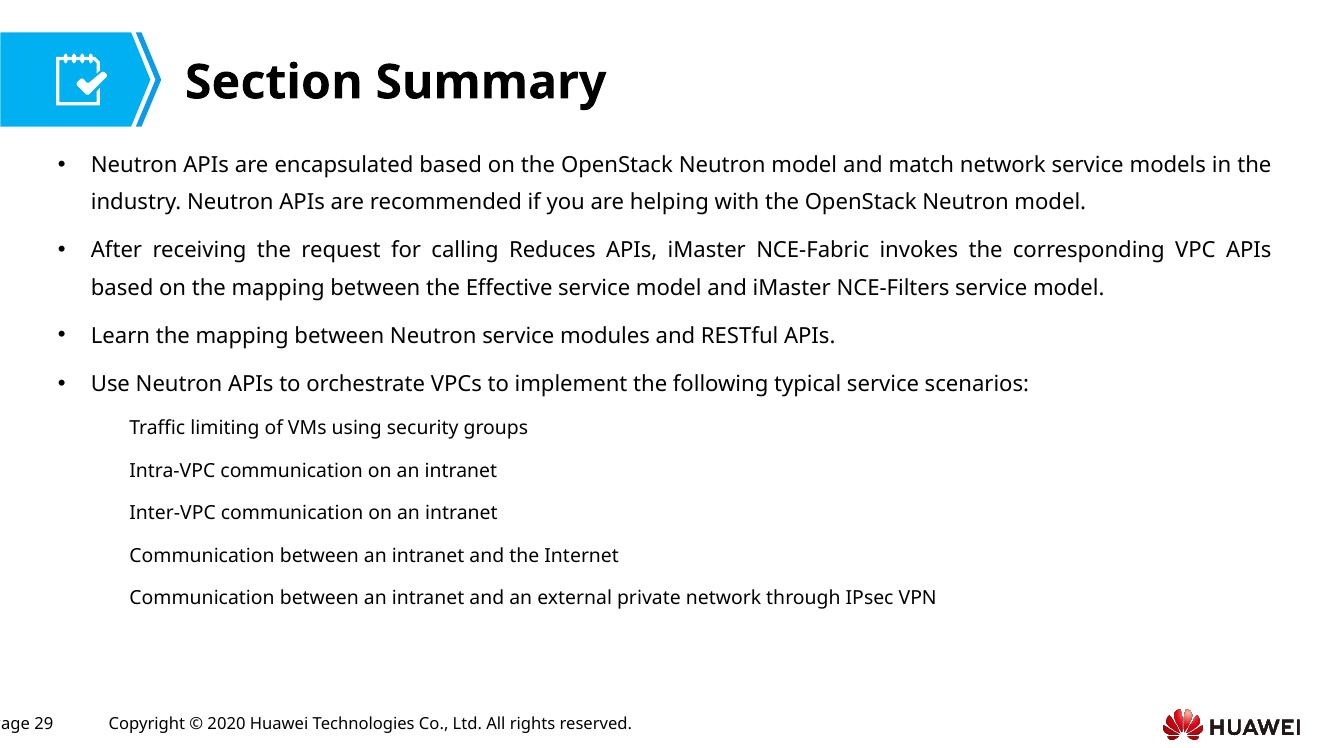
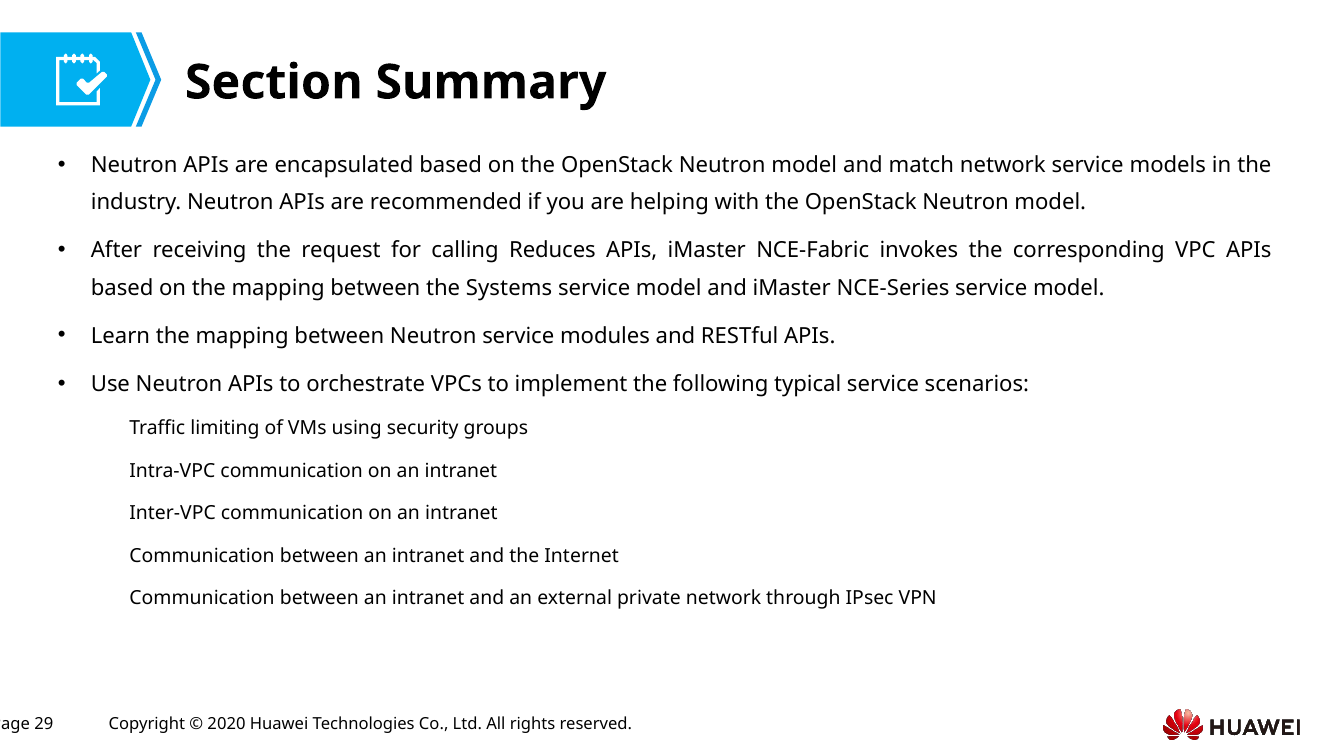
Effective: Effective -> Systems (509, 288)
NCE-Filters: NCE-Filters -> NCE-Series (893, 288)
